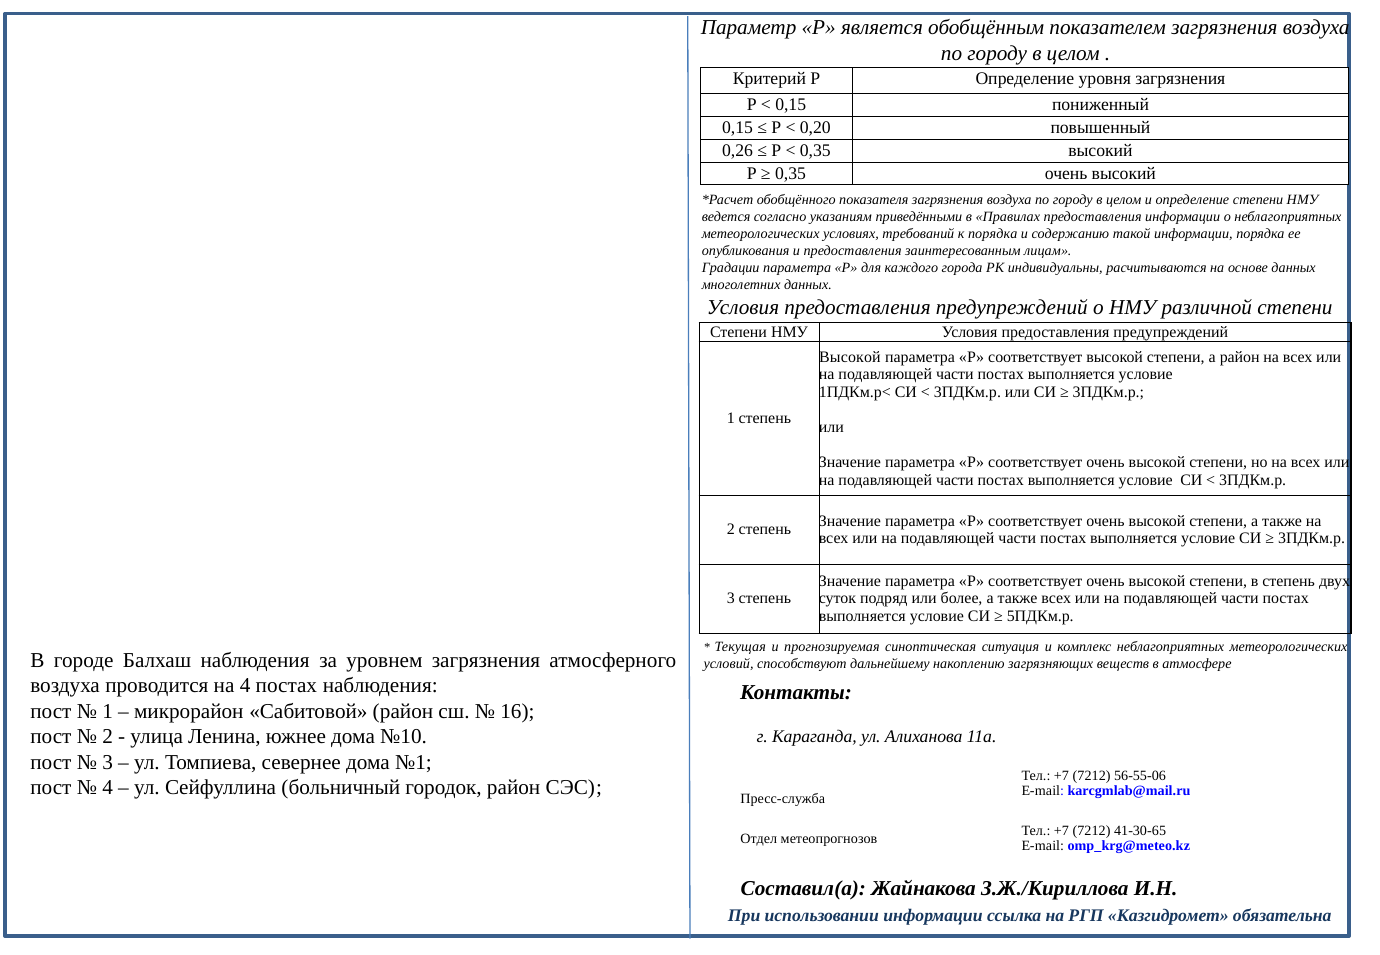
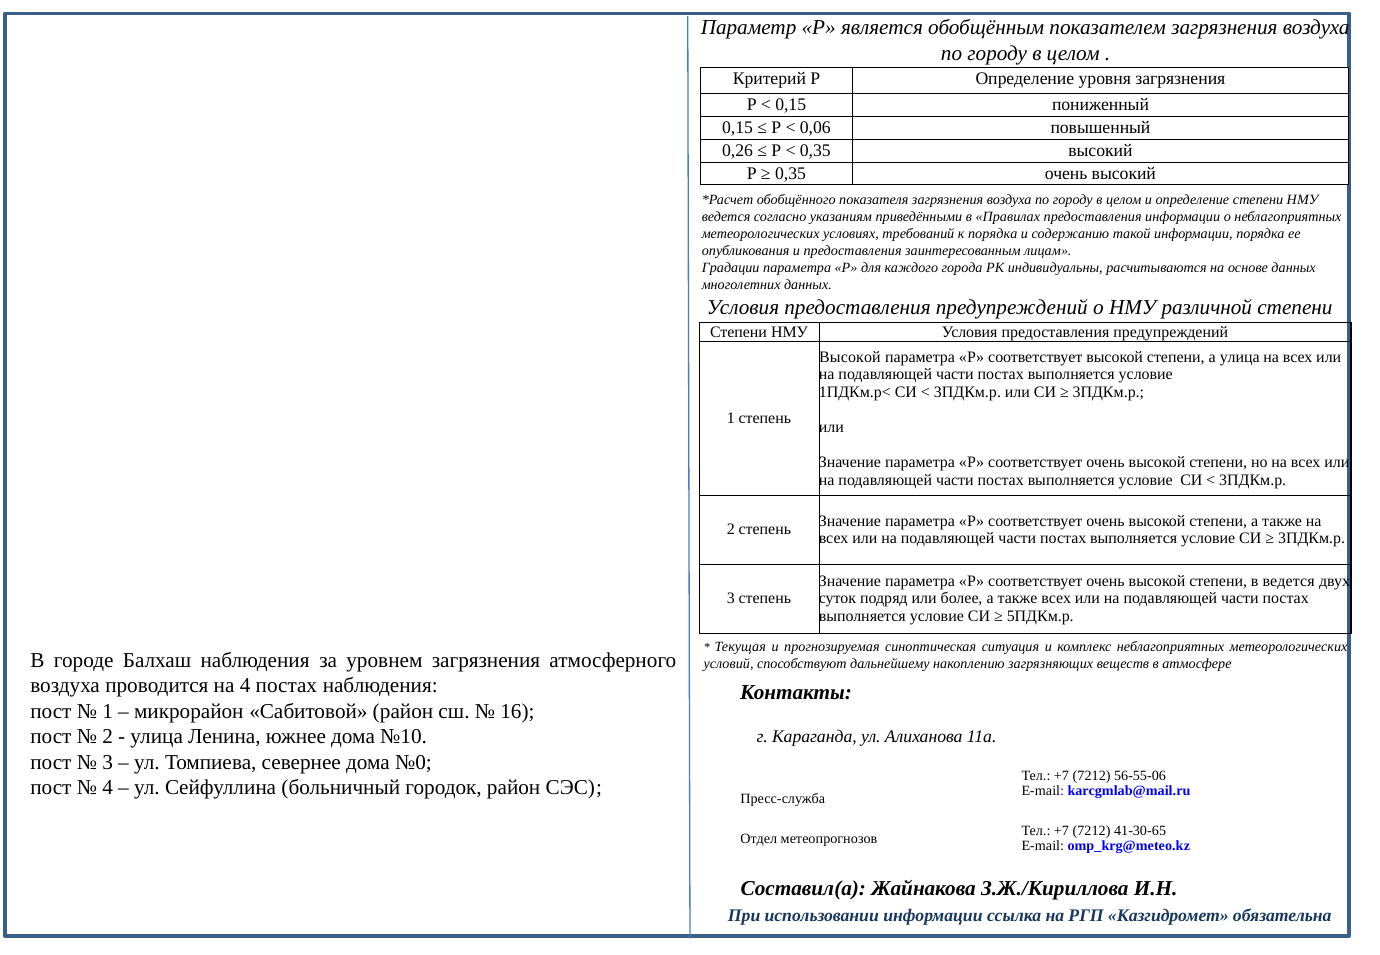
0,20: 0,20 -> 0,06 (815, 128)
а район: район -> улица (1240, 357)
в степень: степень -> ведется (1289, 581)
№1: №1 -> №0 (413, 763)
